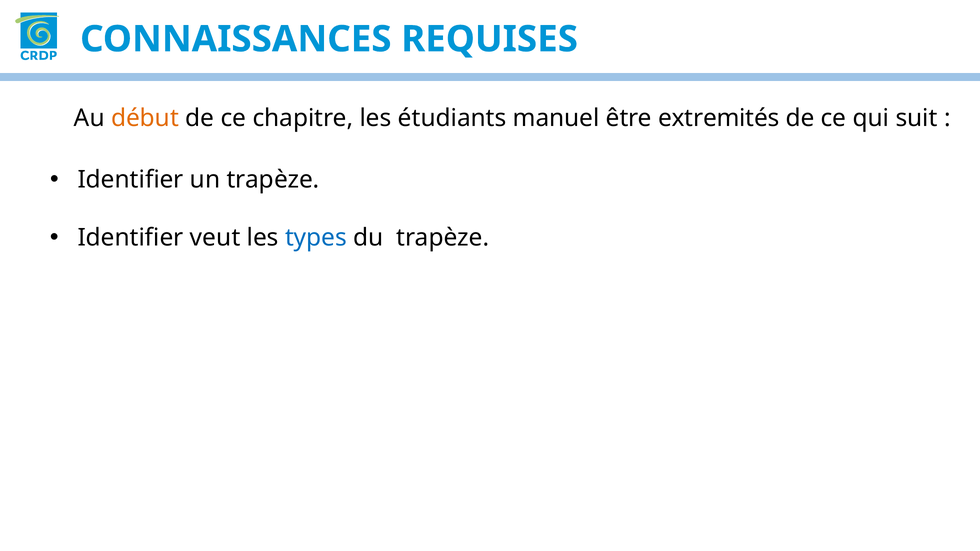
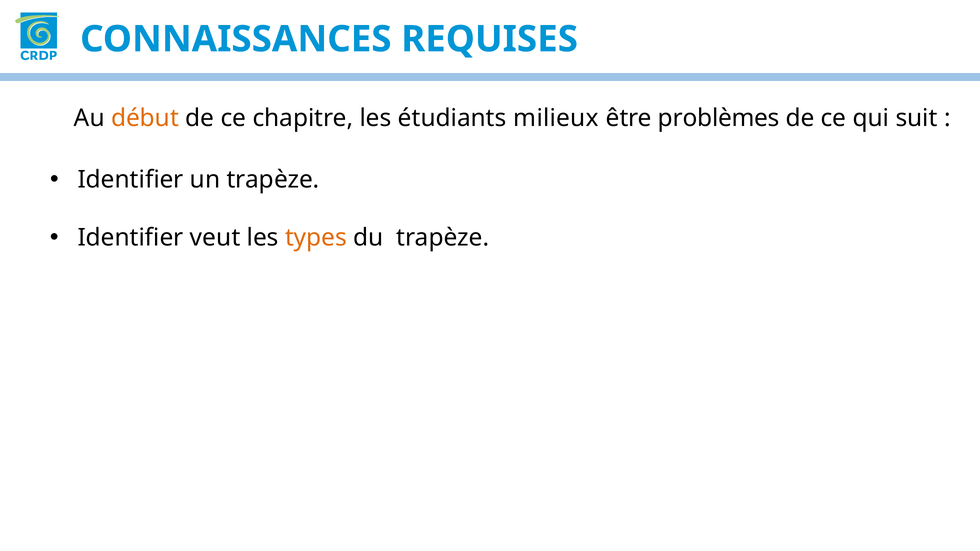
manuel: manuel -> milieux (556, 118)
extremités: extremités -> problèmes (719, 118)
types colour: blue -> orange (316, 238)
